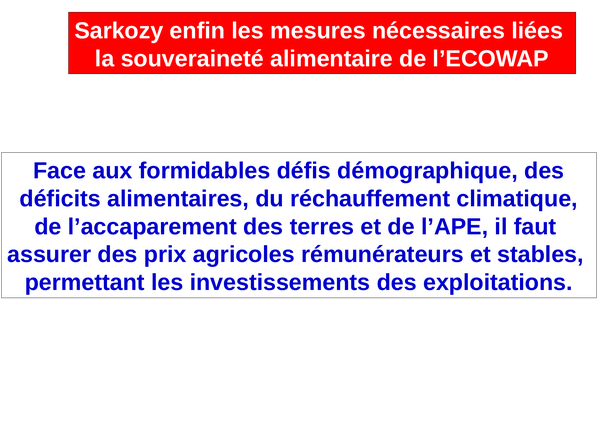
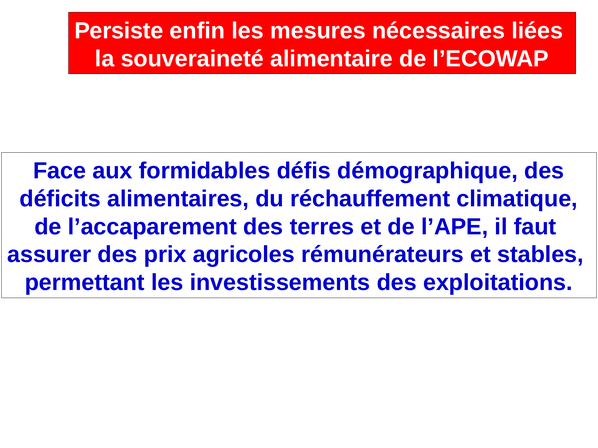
Sarkozy: Sarkozy -> Persiste (119, 31)
